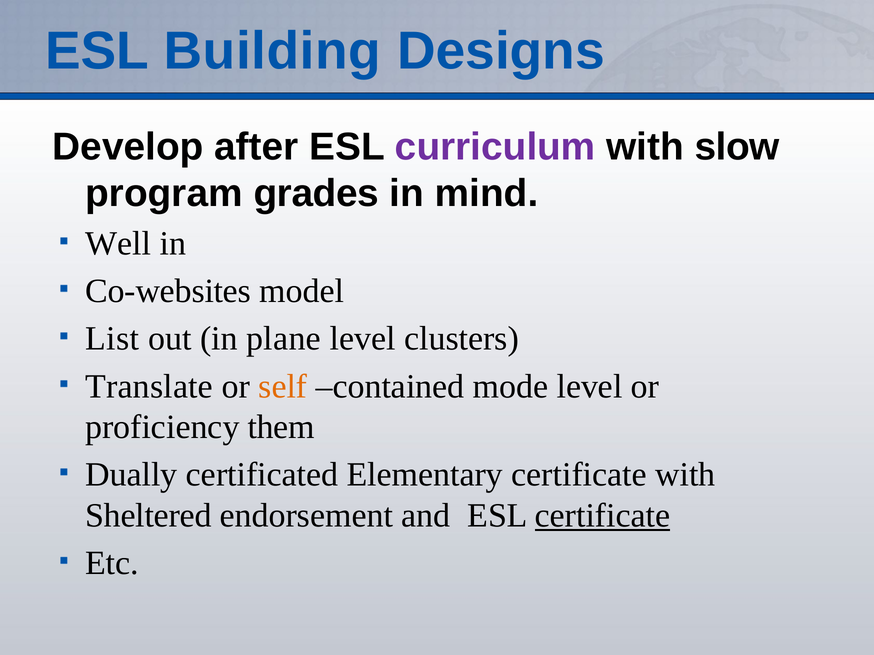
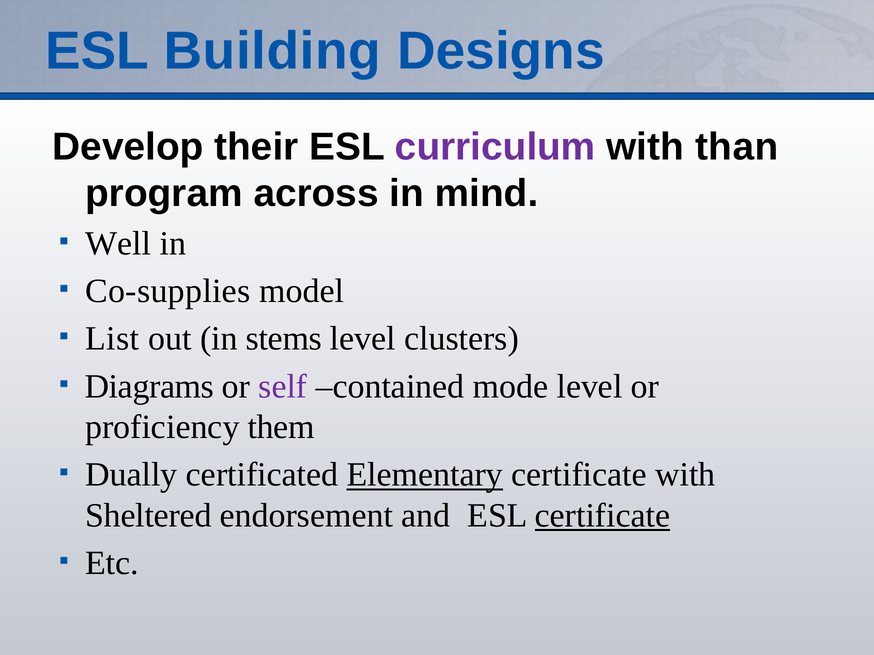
after: after -> their (256, 147)
slow: slow -> than (737, 147)
grades: grades -> across (316, 194)
Co-websites: Co-websites -> Co-supplies (168, 291)
plane: plane -> stems (284, 339)
Translate: Translate -> Diagrams (149, 387)
self colour: orange -> purple (283, 387)
Elementary underline: none -> present (425, 475)
